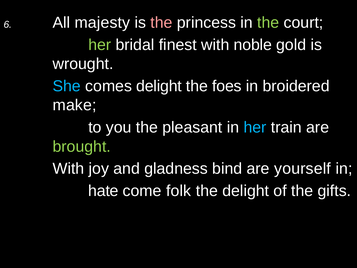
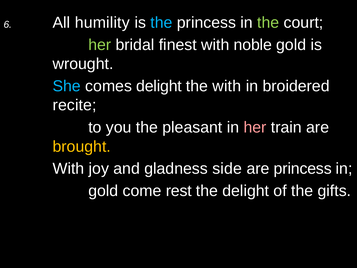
majesty: majesty -> humility (102, 23)
the colour: pink -> light blue (161, 23)
the foes: foes -> with (227, 86)
make: make -> recite (75, 105)
her colour: light blue -> pink (255, 127)
brought colour: light green -> yellow (82, 146)
bind: bind -> side (227, 169)
are yourself: yourself -> princess (303, 169)
hate: hate -> gold (103, 191)
folk: folk -> rest (179, 191)
